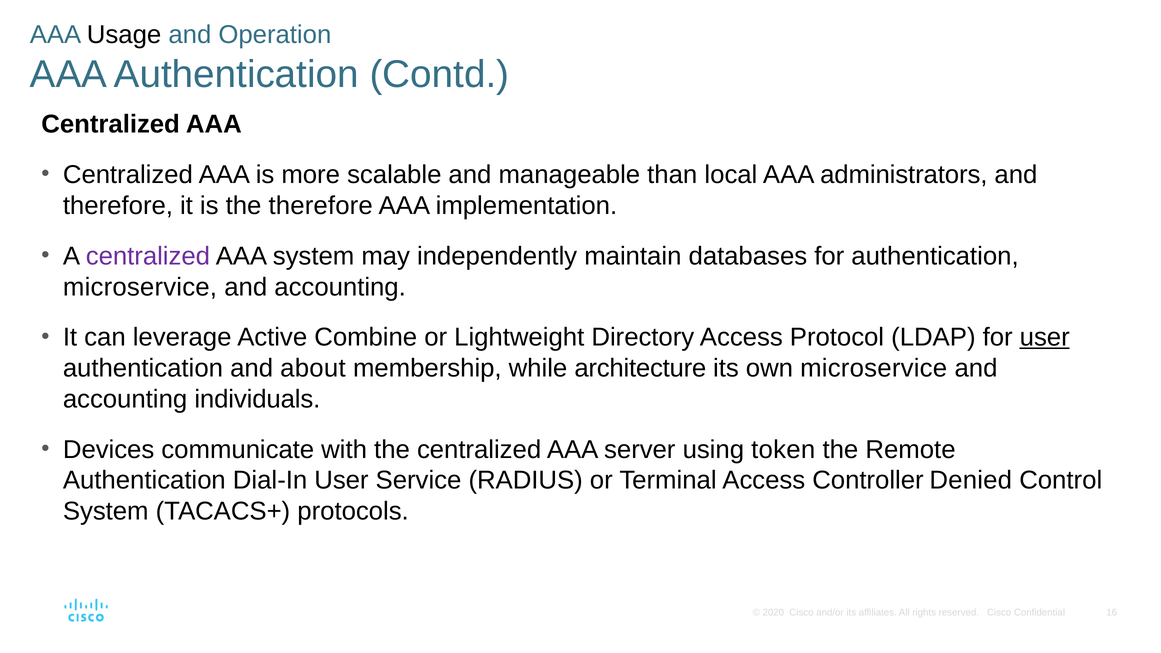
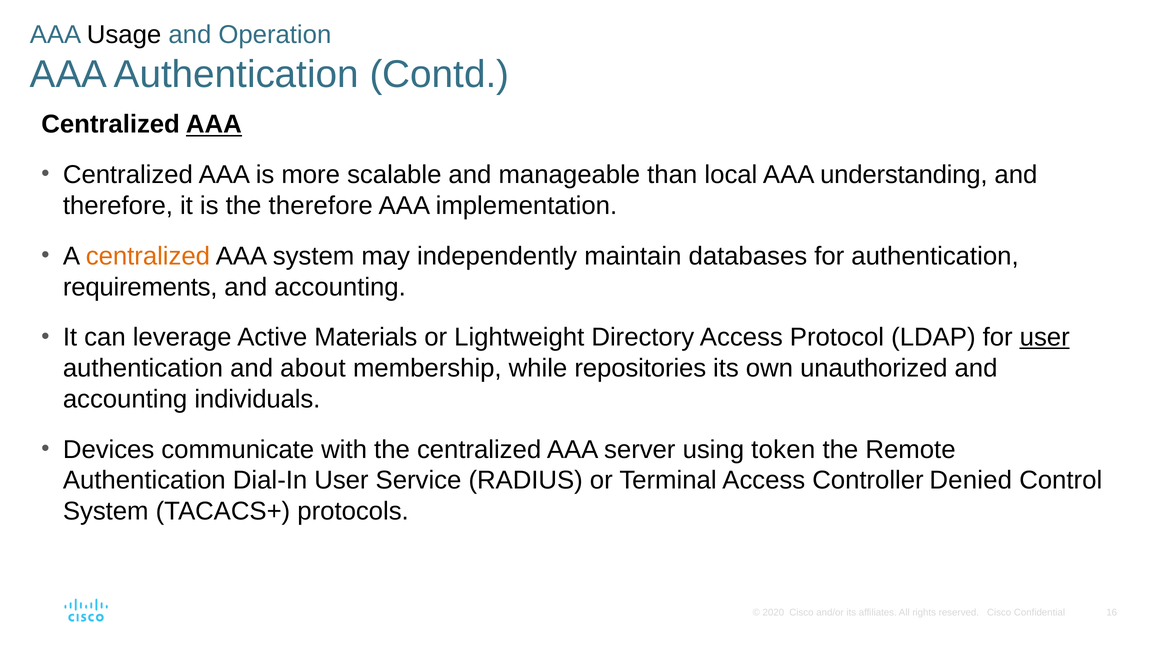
AAA underline: none -> present (214, 125)
administrators: administrators -> understanding (904, 175)
centralized colour: purple -> orange (148, 256)
microservice: microservice -> requirements (140, 287)
Combine: Combine -> Materials (366, 337)
architecture: architecture -> repositories (640, 368)
own microservice: microservice -> unauthorized (874, 368)
